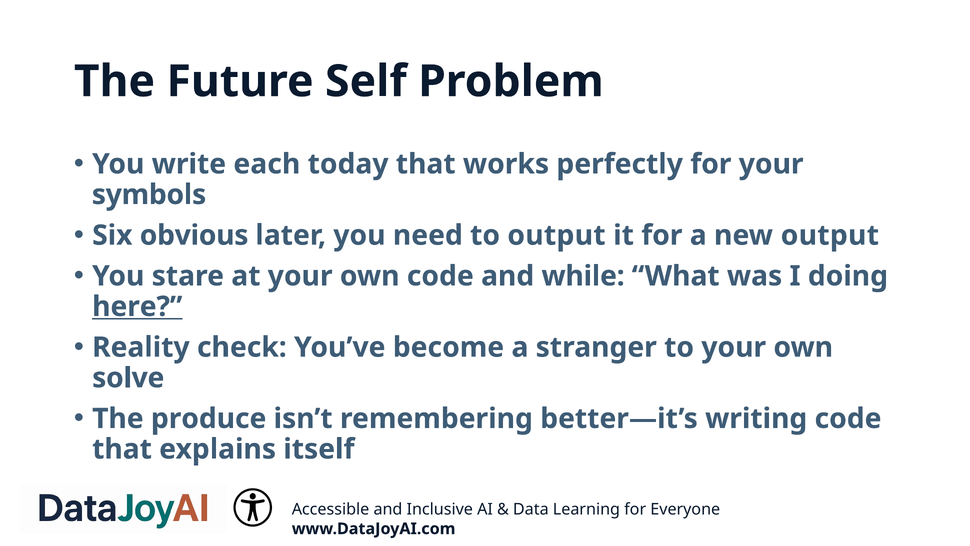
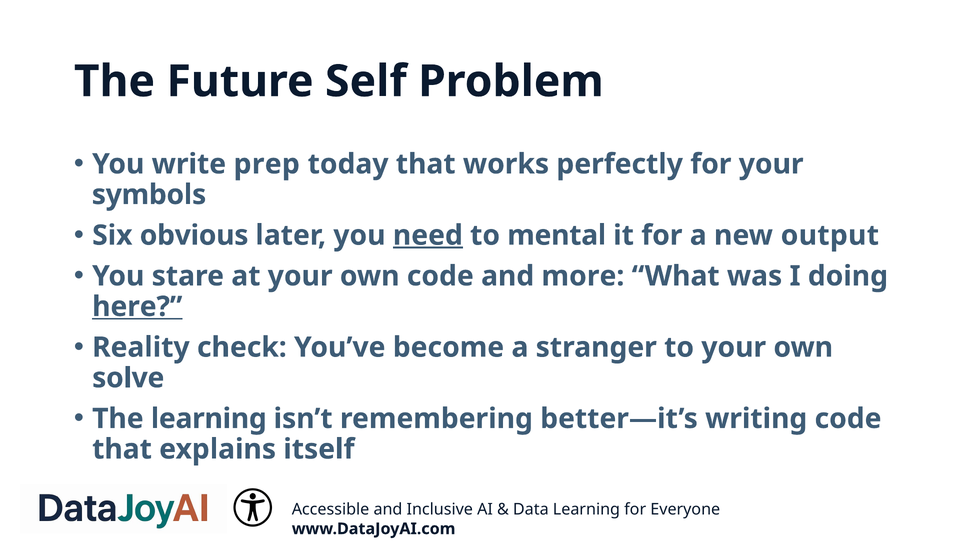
each: each -> prep (267, 164)
need underline: none -> present (428, 235)
to output: output -> mental (557, 235)
while: while -> more (583, 276)
The produce: produce -> learning (209, 418)
